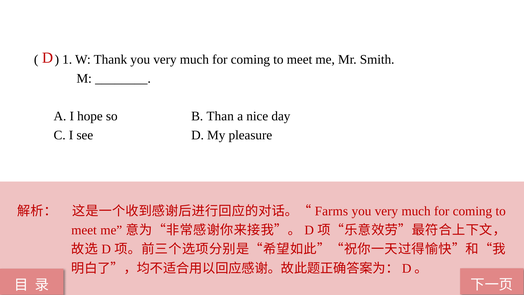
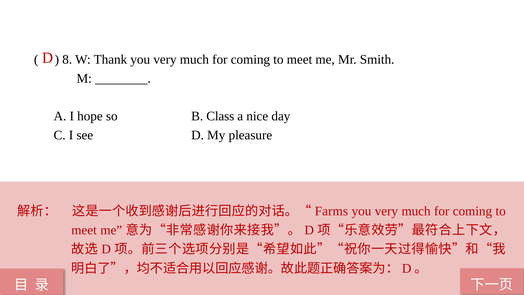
1: 1 -> 8 (67, 60)
Than: Than -> Class (220, 116)
